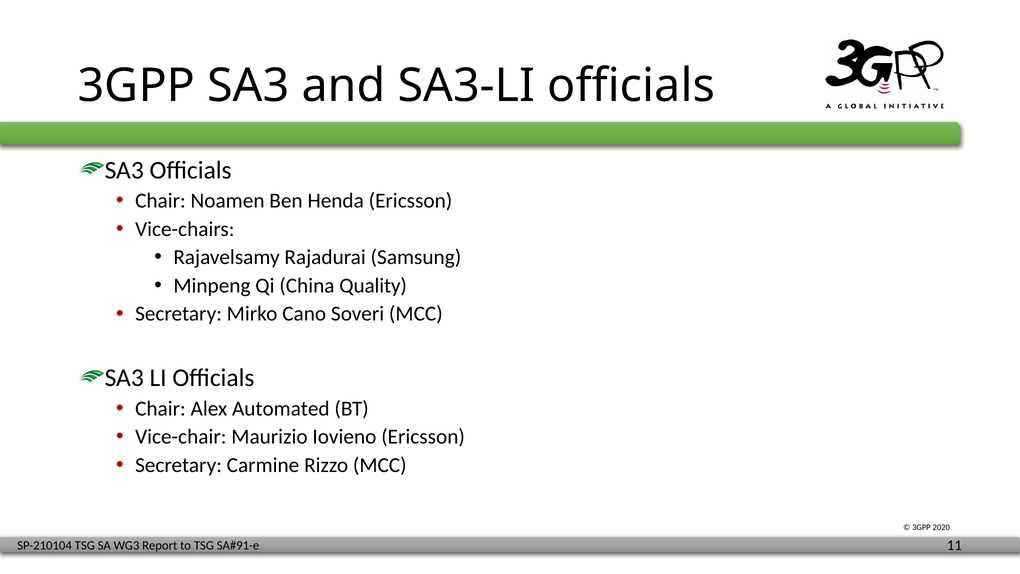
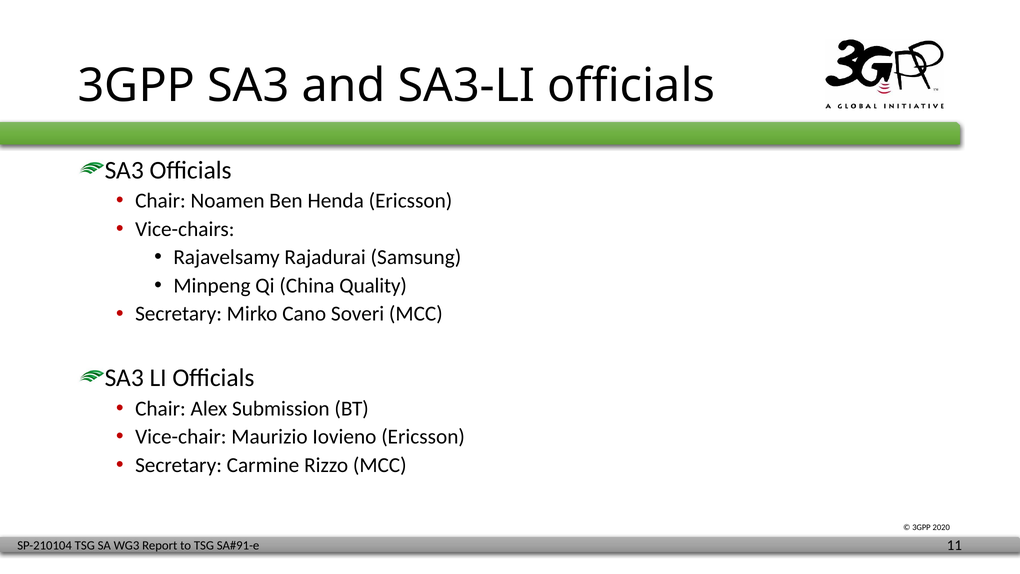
Automated: Automated -> Submission (281, 408)
